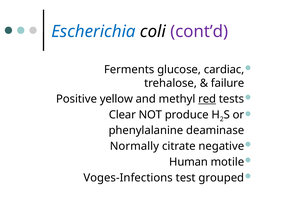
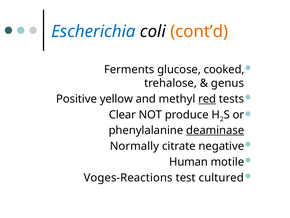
cont’d colour: purple -> orange (199, 31)
cardiac: cardiac -> cooked (224, 69)
failure: failure -> genus (228, 83)
deaminase underline: none -> present (215, 130)
Voges-Infections: Voges-Infections -> Voges-Reactions (128, 177)
grouped: grouped -> cultured (221, 177)
